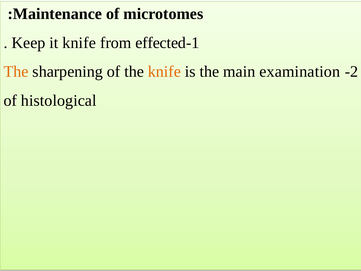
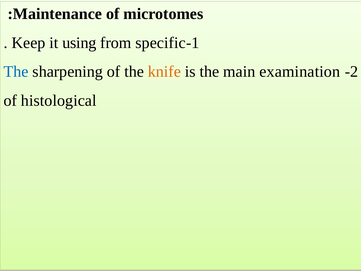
it knife: knife -> using (79, 43)
effected: effected -> specific (161, 43)
The colour: orange -> blue (16, 72)
